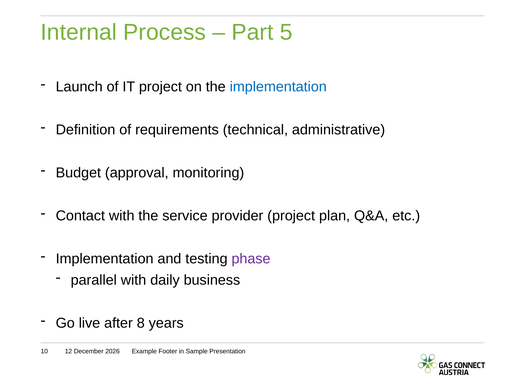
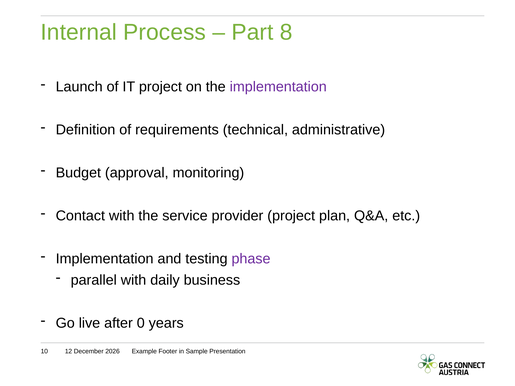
5: 5 -> 8 (286, 32)
implementation colour: blue -> purple (278, 87)
8: 8 -> 0 (141, 323)
